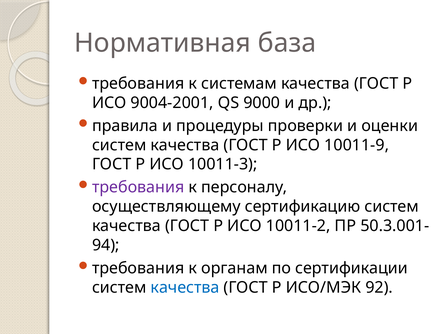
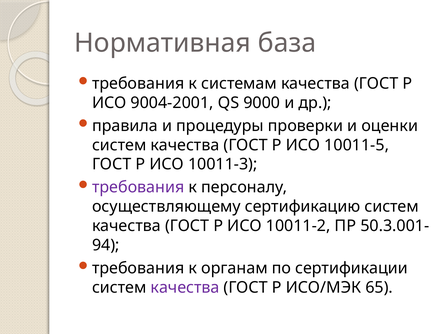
10011-9: 10011-9 -> 10011-5 (357, 145)
качества colour: blue -> purple (185, 287)
92: 92 -> 65 (379, 287)
